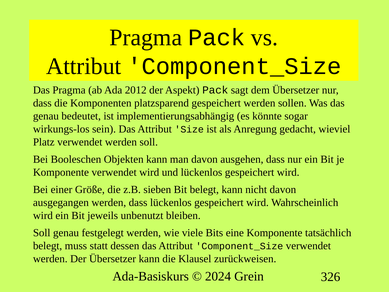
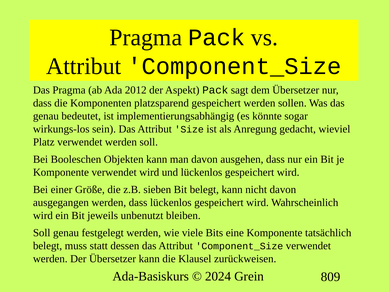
326: 326 -> 809 (331, 277)
